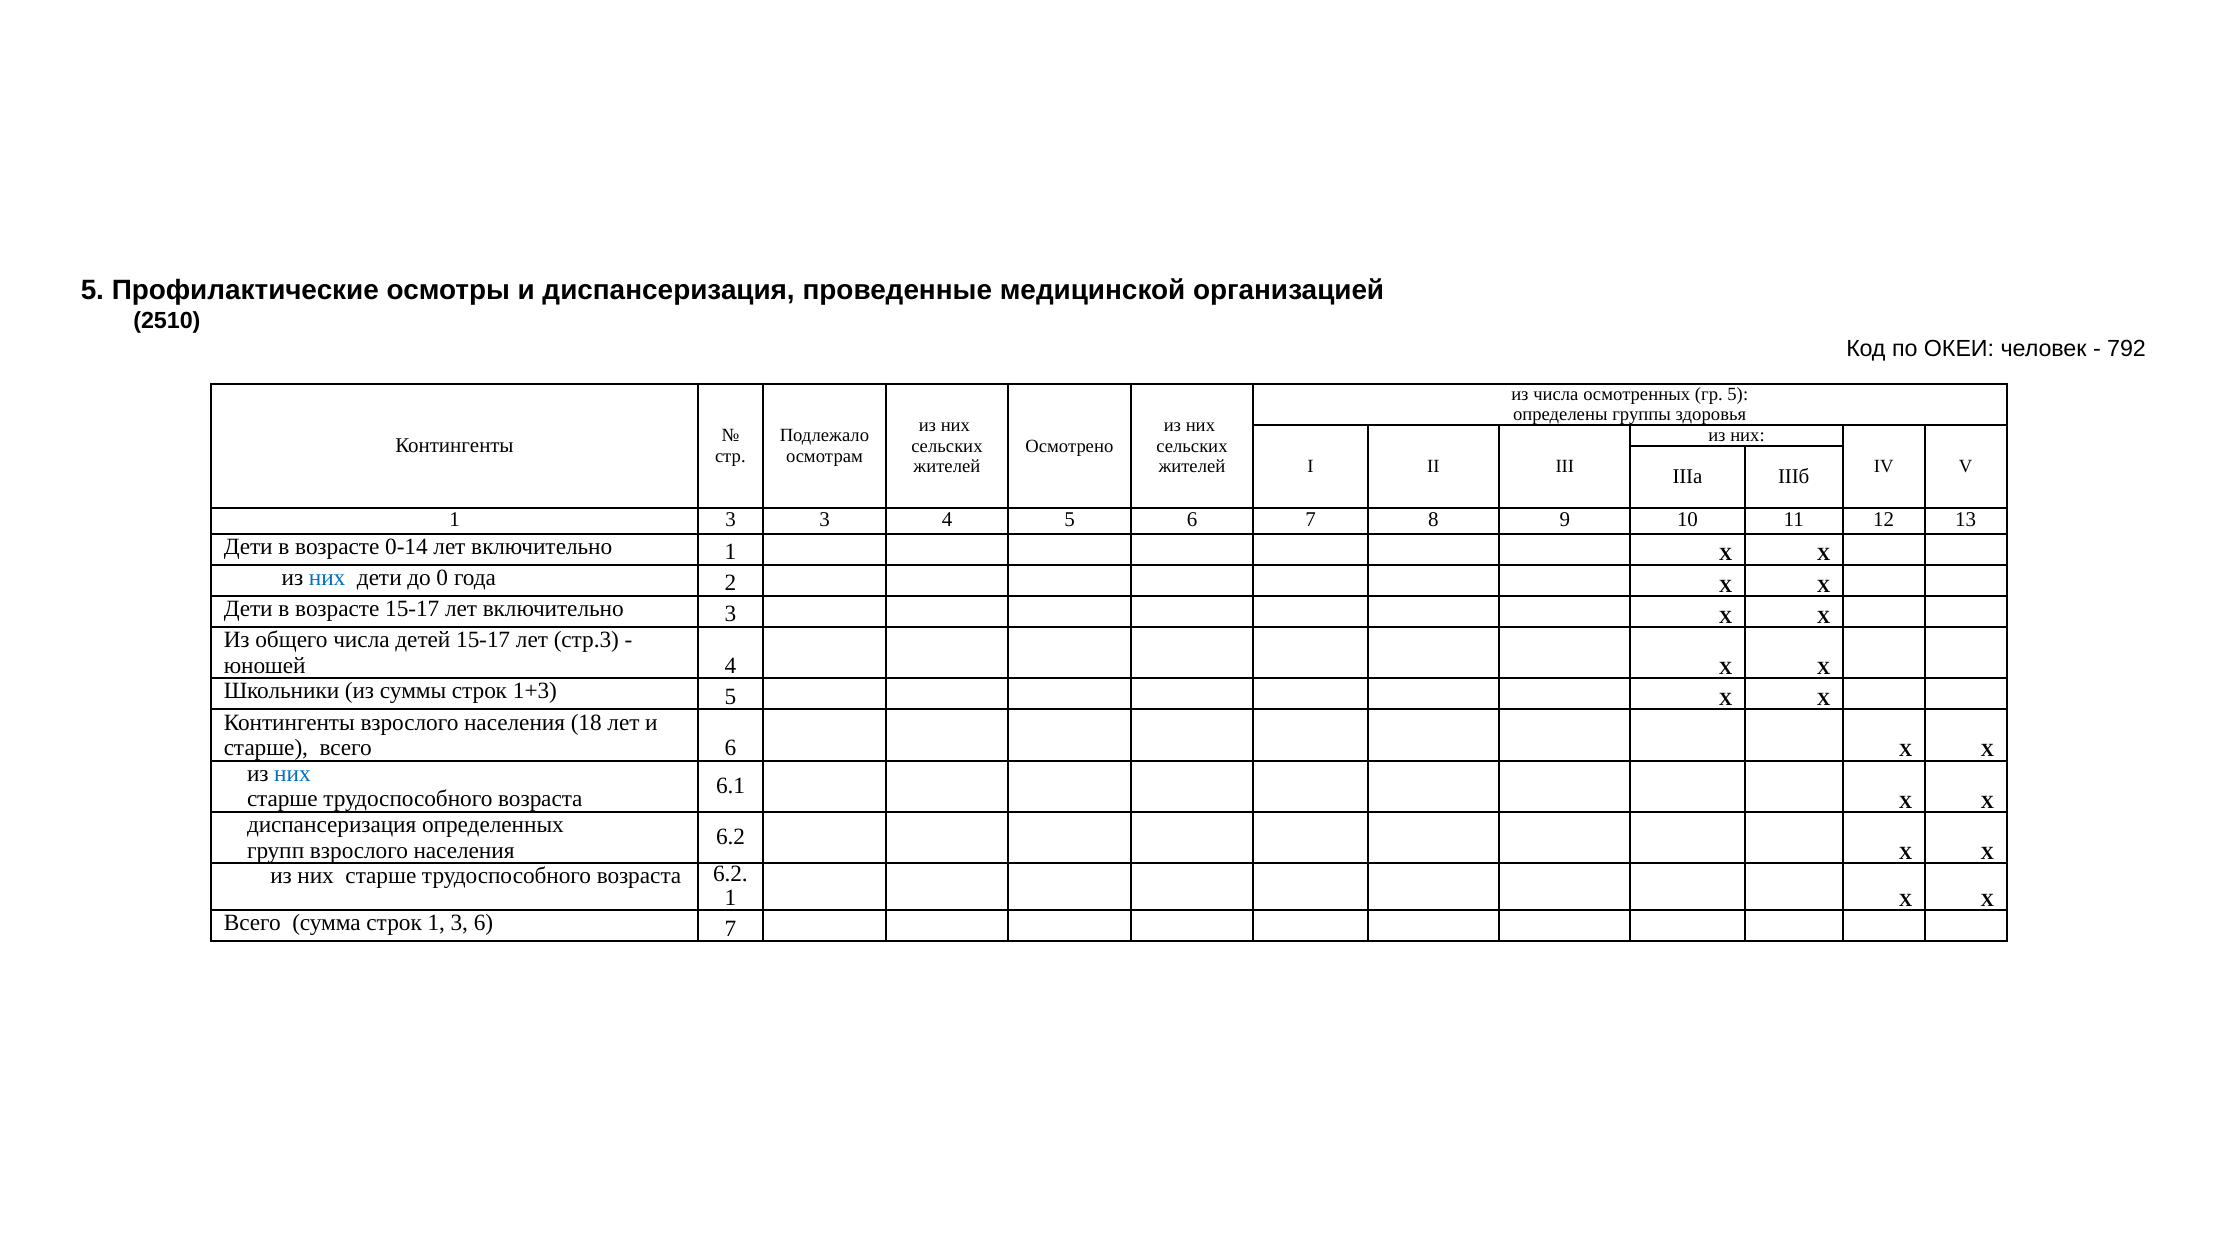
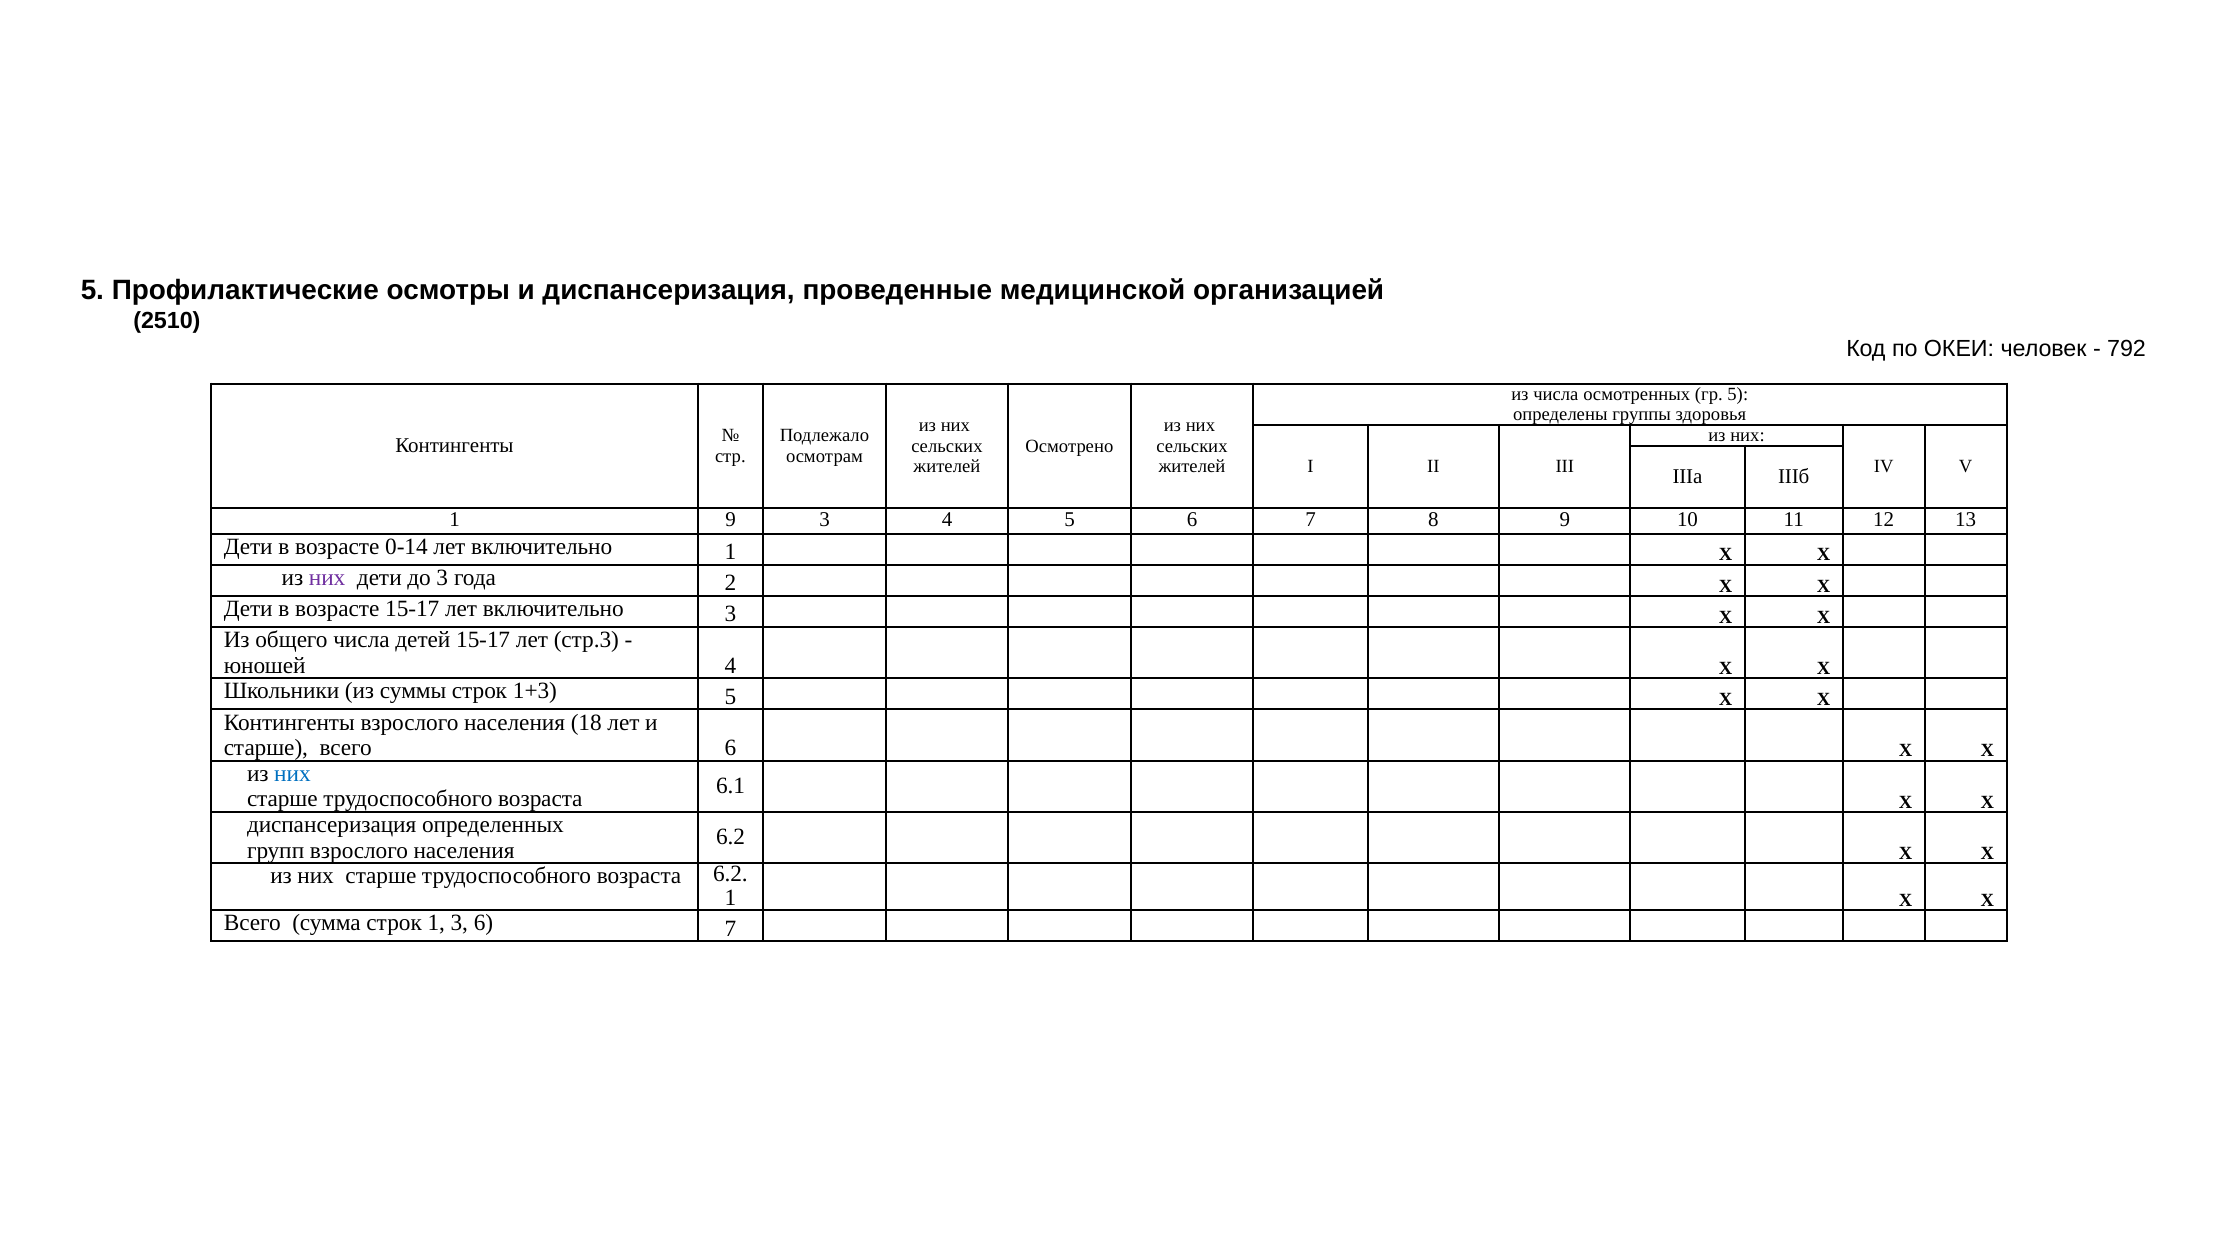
3: 3 -> 9 (731, 519)
них colour: blue -> purple (327, 578)
до 0: 0 -> 3 (442, 578)
